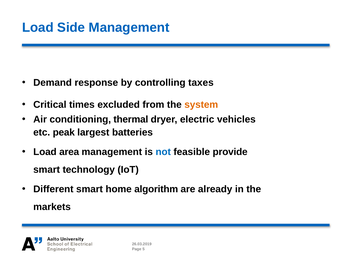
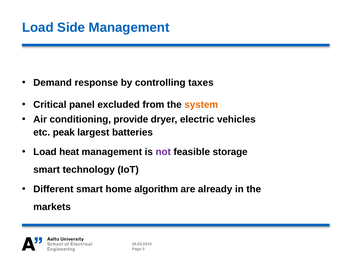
times: times -> panel (82, 105)
thermal: thermal -> provide (131, 120)
area: area -> heat (69, 152)
not colour: blue -> purple (163, 152)
provide: provide -> storage (230, 152)
